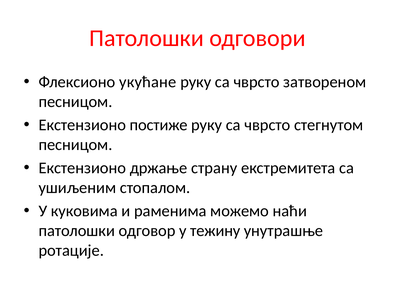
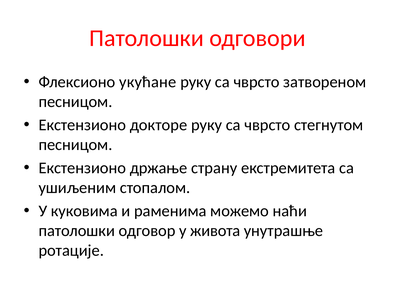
постиже: постиже -> докторе (159, 125)
тежину: тежину -> живота (215, 231)
